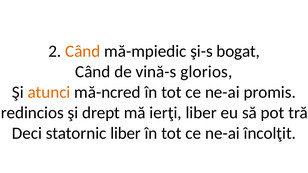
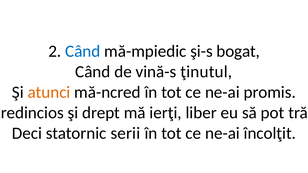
Când colour: orange -> blue (83, 51)
glorios: glorios -> ţinutul (206, 72)
statornic liber: liber -> serii (125, 133)
